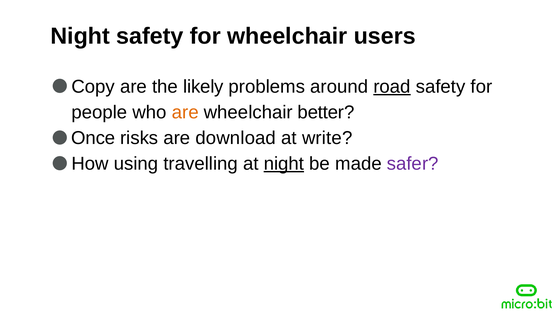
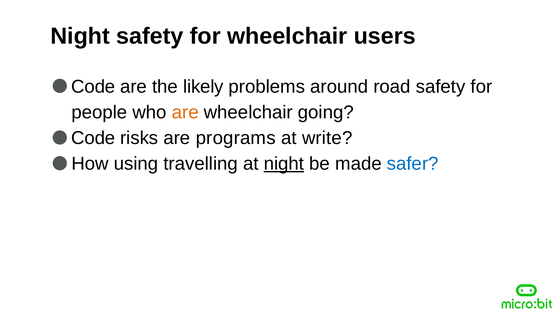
Copy: Copy -> Code (93, 87)
road underline: present -> none (392, 87)
better: better -> going (326, 112)
Once: Once -> Code (93, 138)
download: download -> programs (236, 138)
safer colour: purple -> blue (413, 164)
